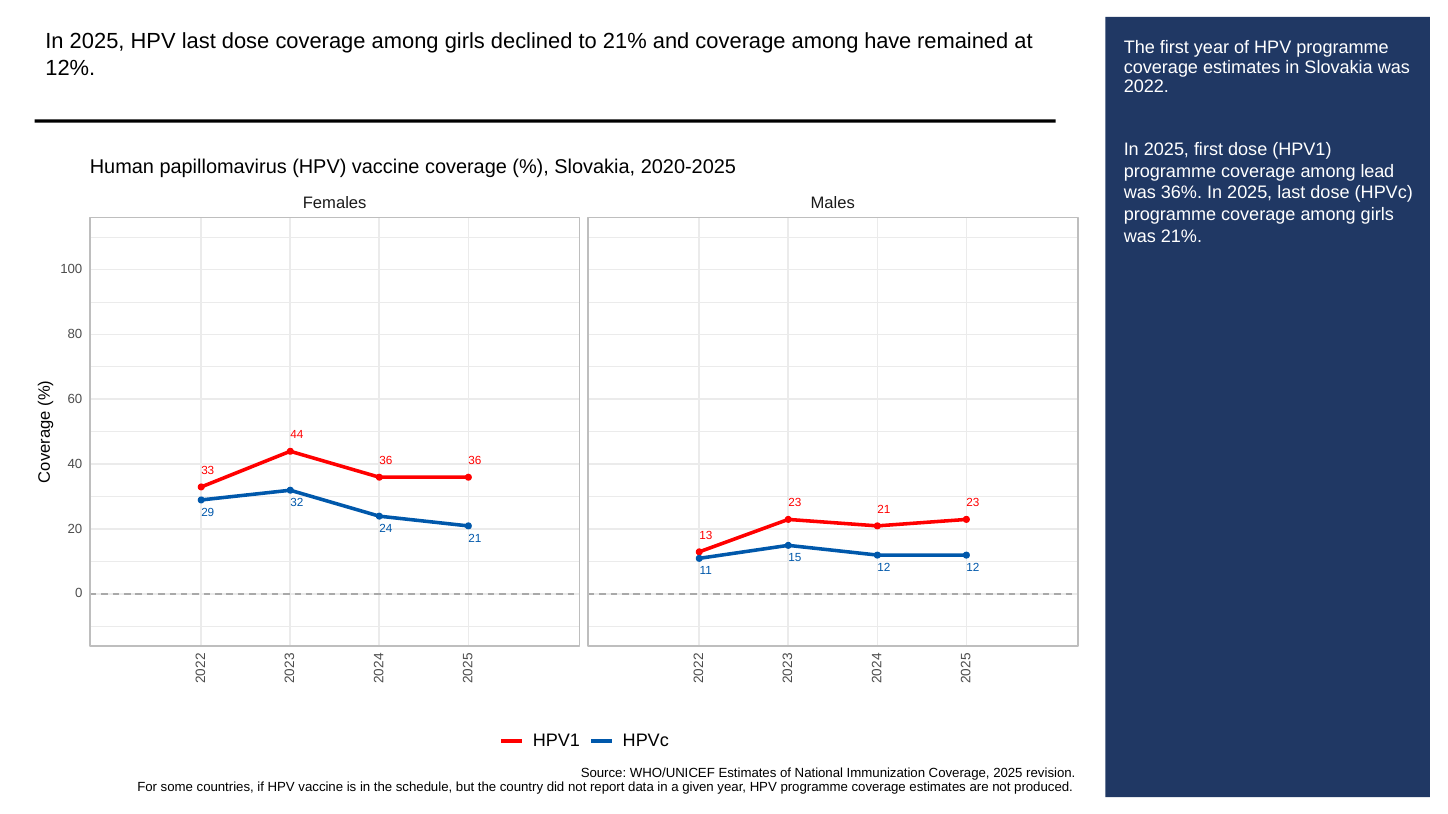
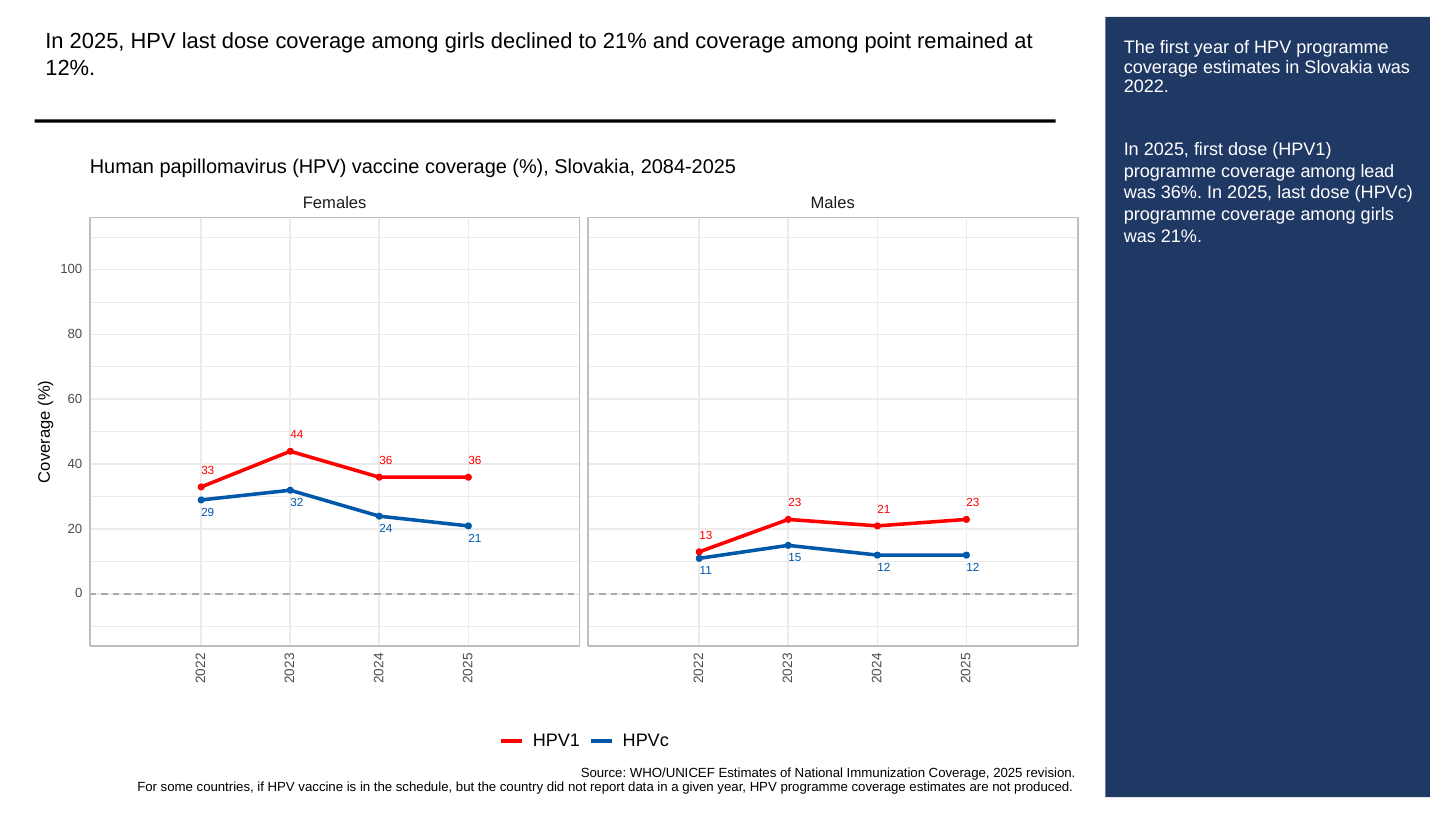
have: have -> point (888, 42)
2020-2025: 2020-2025 -> 2084-2025 (688, 167)
